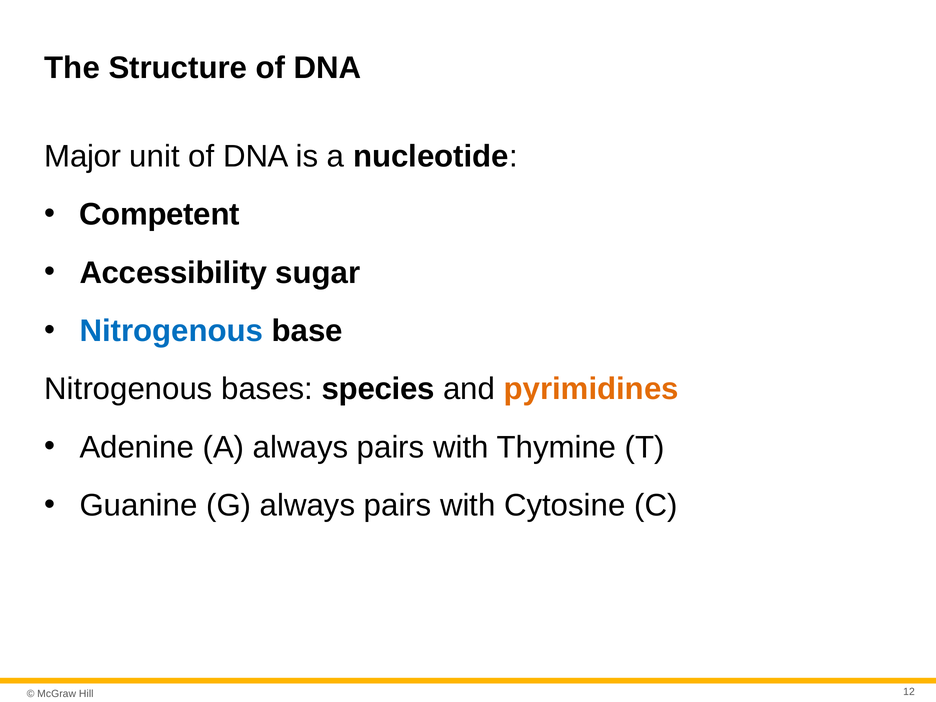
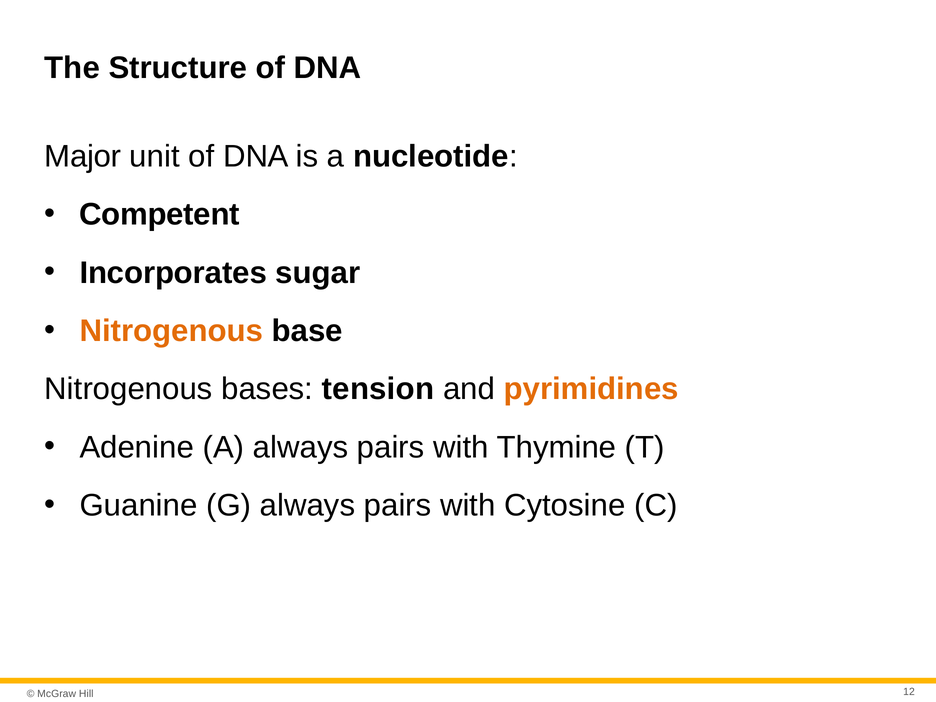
Accessibility: Accessibility -> Incorporates (173, 273)
Nitrogenous colour: blue -> orange (171, 331)
species: species -> tension (378, 389)
